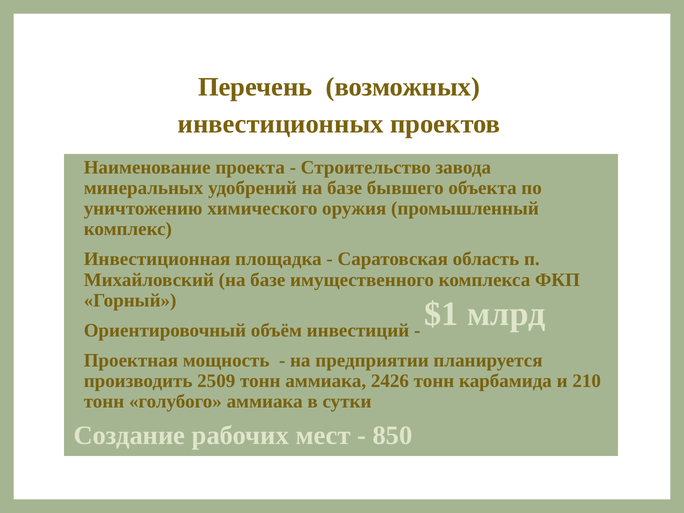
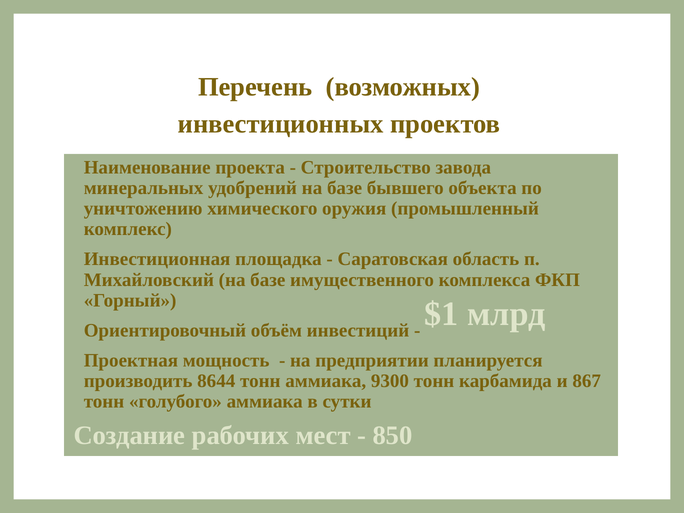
2509: 2509 -> 8644 (216, 381)
2426: 2426 -> 9300 (390, 381)
210: 210 -> 867 (587, 381)
